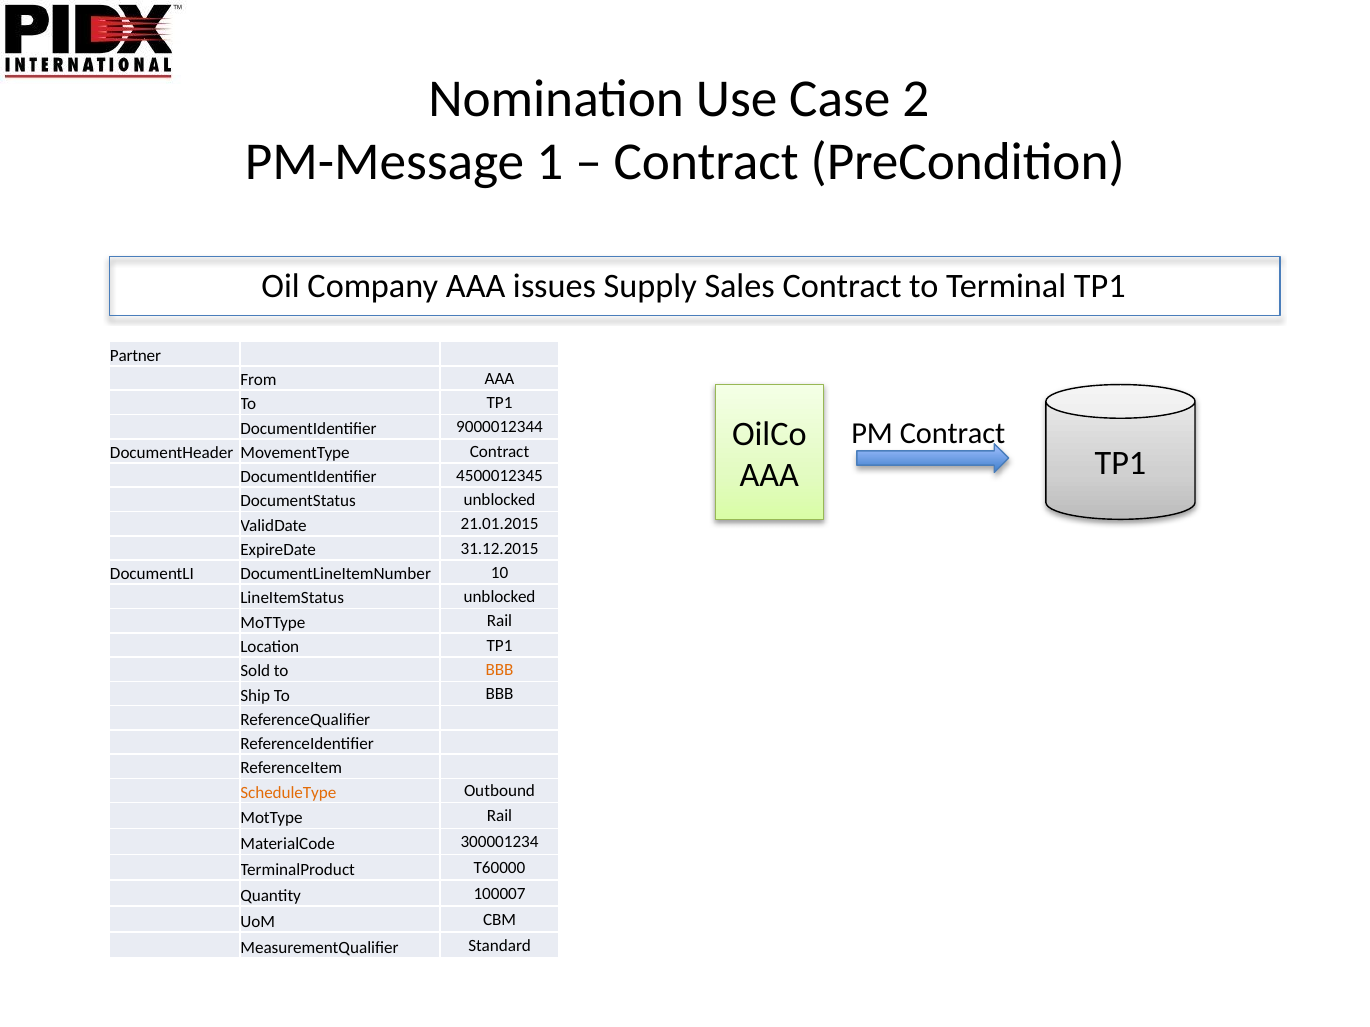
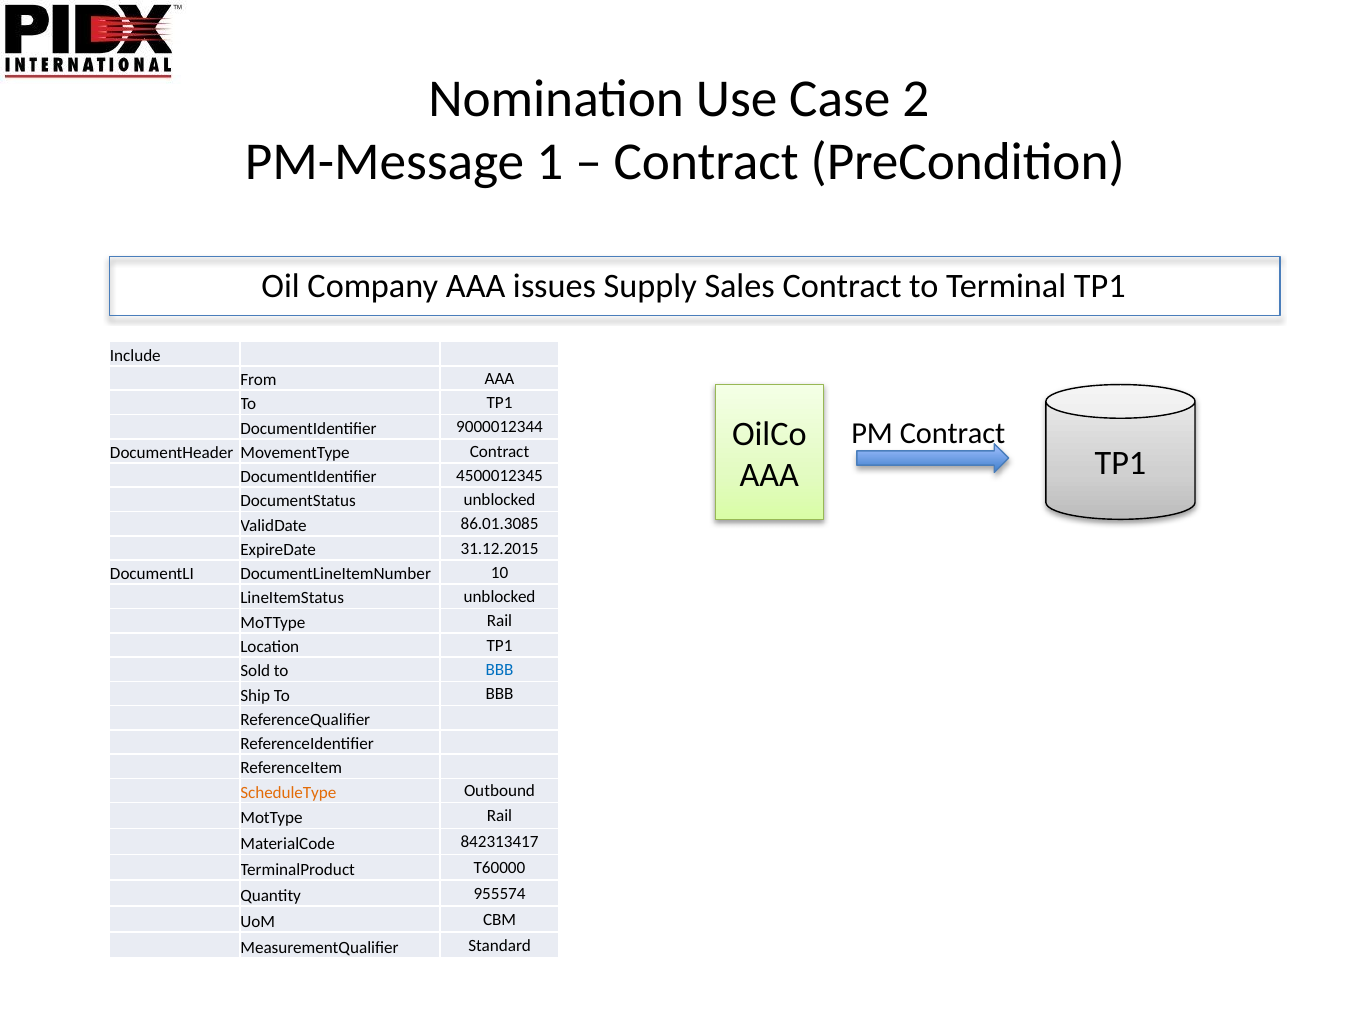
Partner: Partner -> Include (135, 356)
21.01.2015: 21.01.2015 -> 86.01.3085 (500, 524)
BBB colour: orange -> blue (500, 670)
300001234: 300001234 -> 842313417 (500, 842)
100007: 100007 -> 955574 (500, 894)
